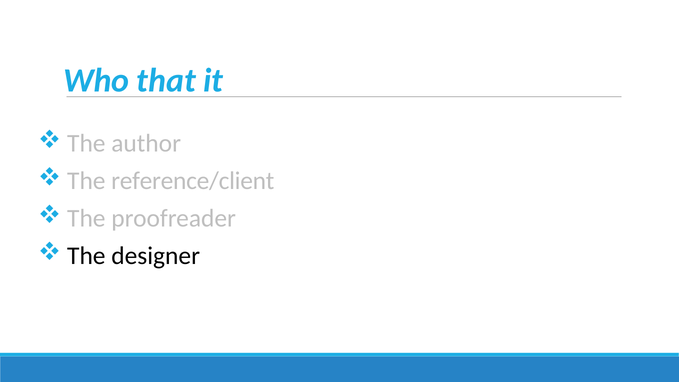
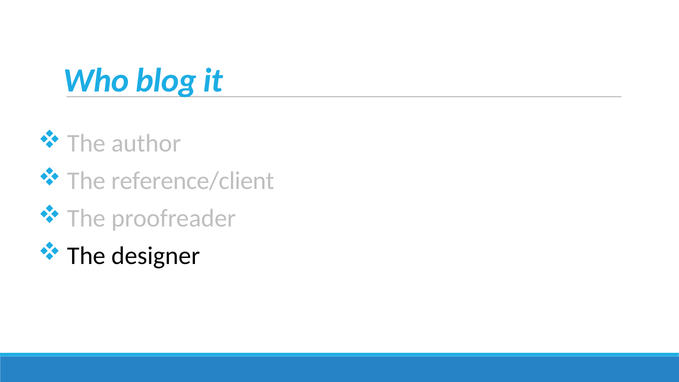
that: that -> blog (166, 81)
